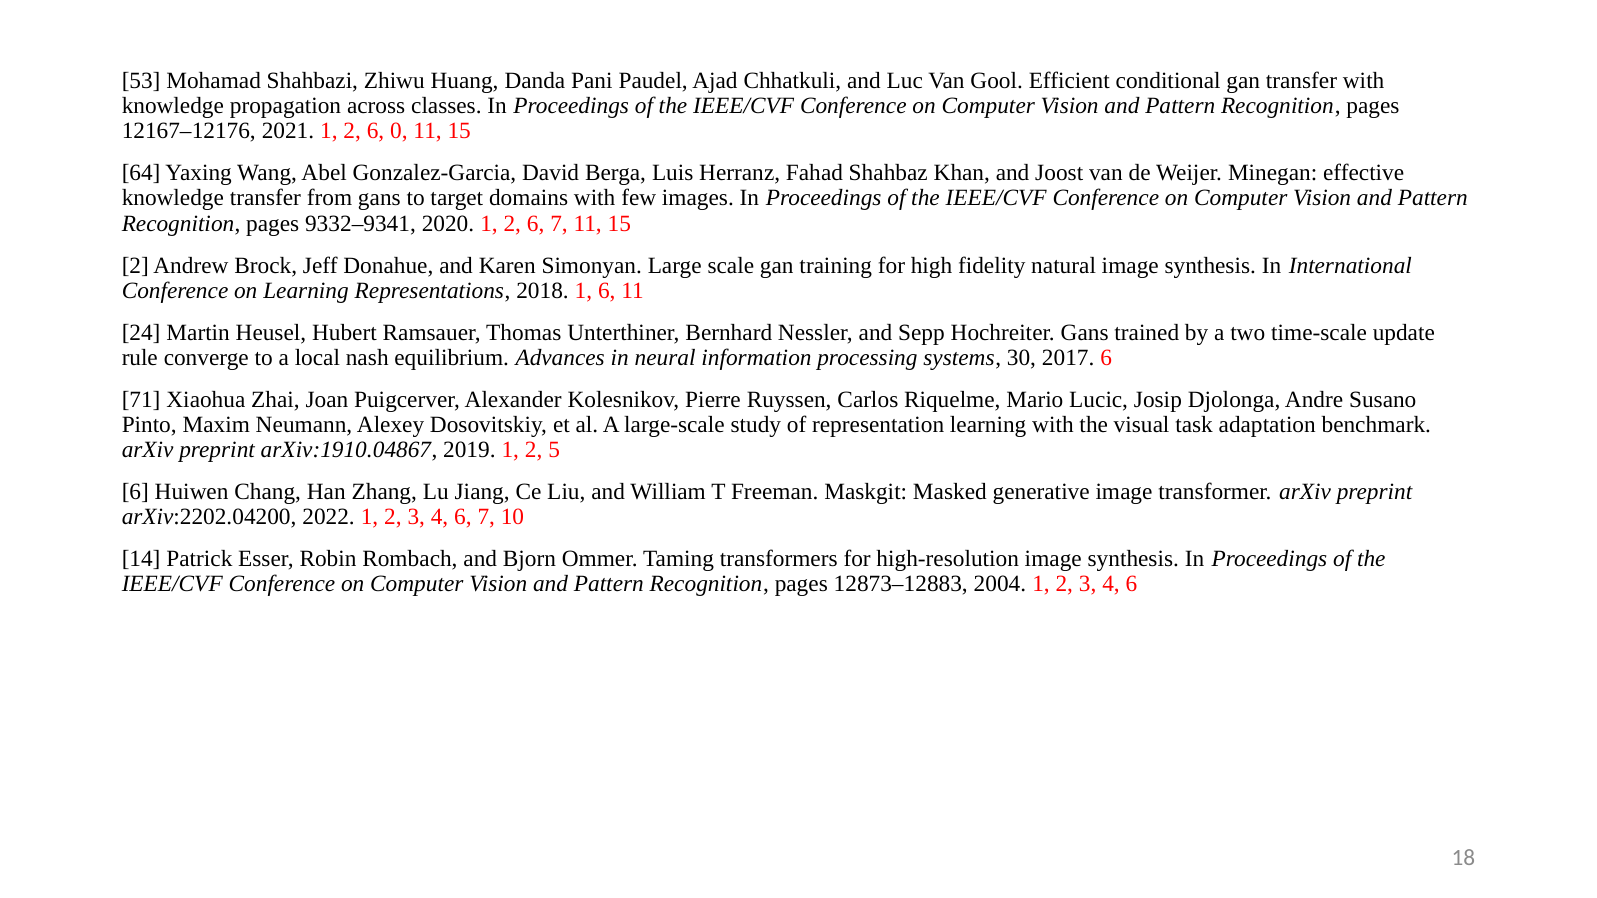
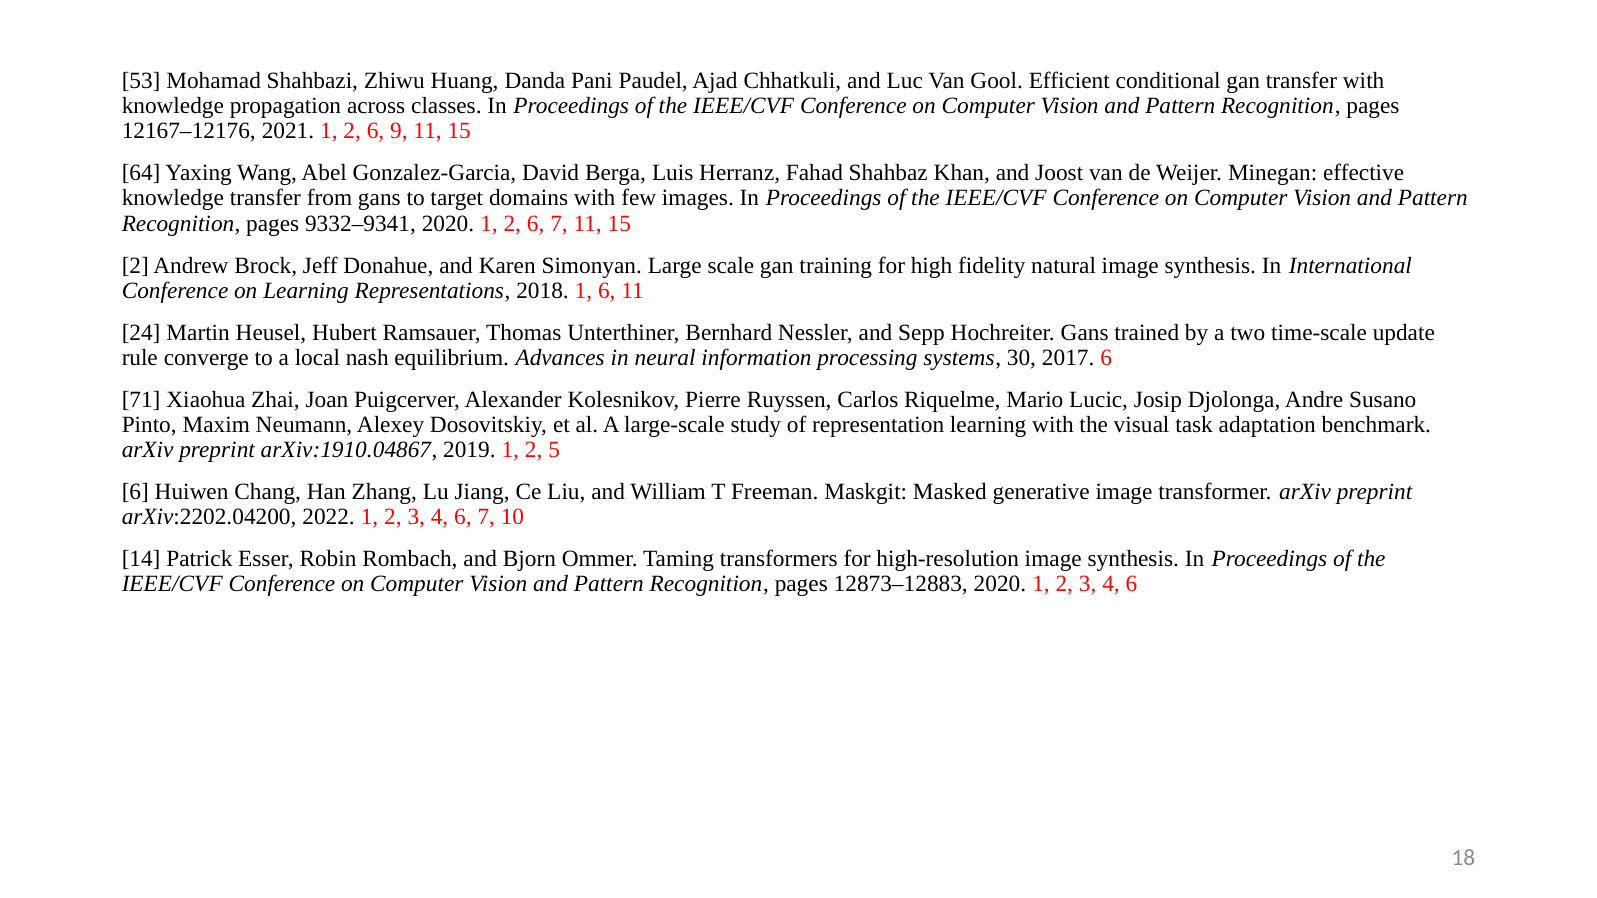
0: 0 -> 9 (399, 131)
12873–12883 2004: 2004 -> 2020 (1000, 584)
